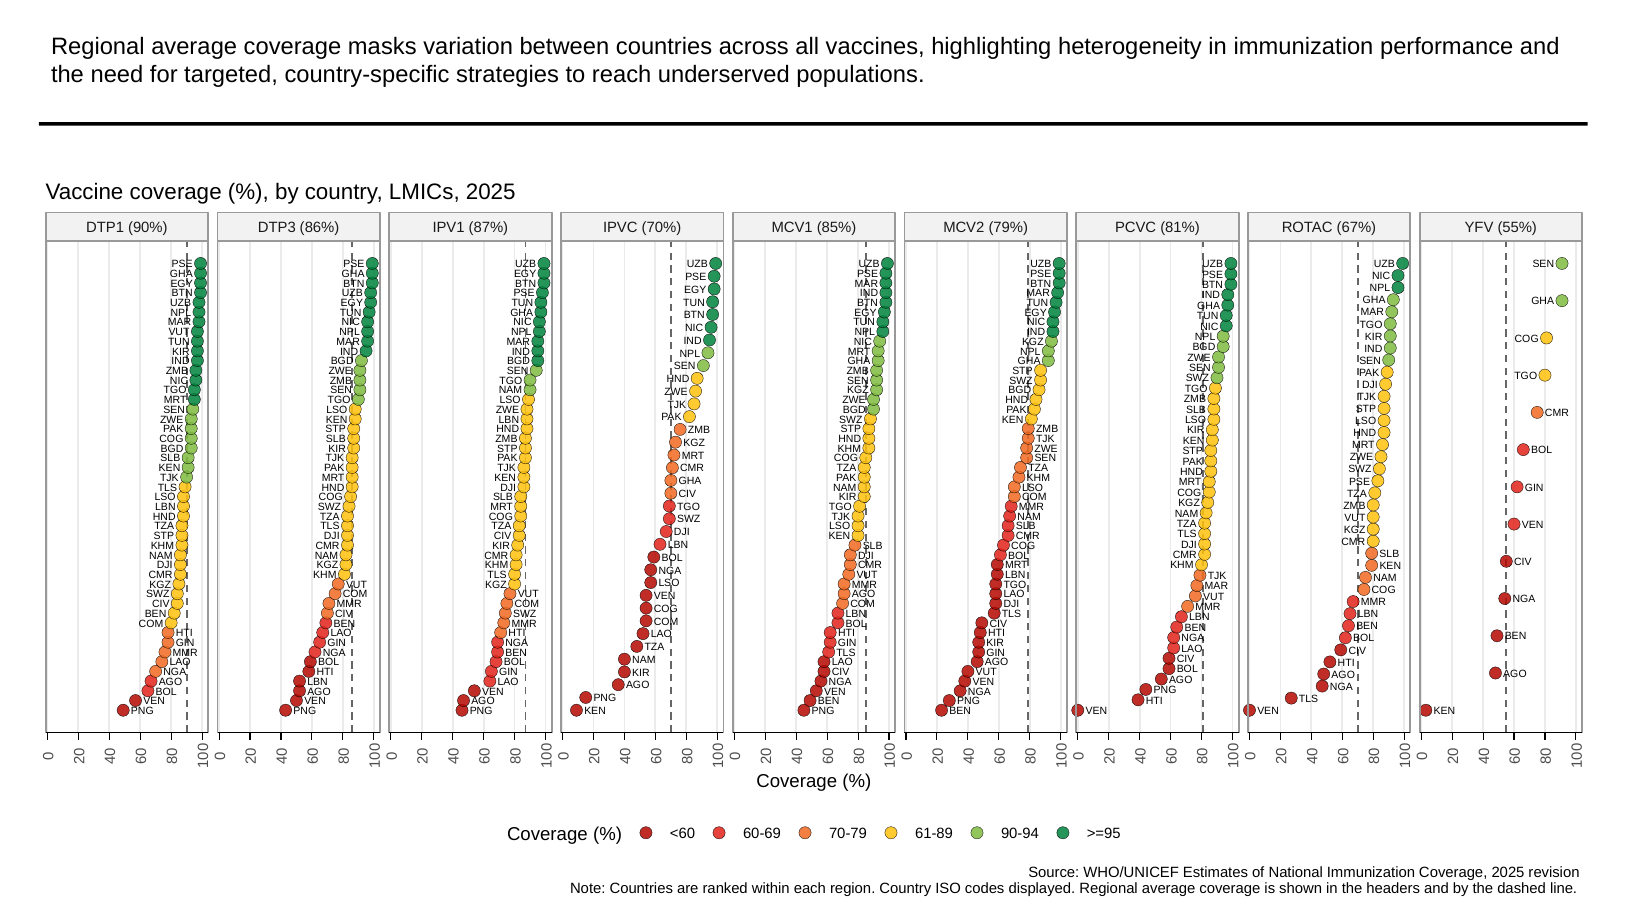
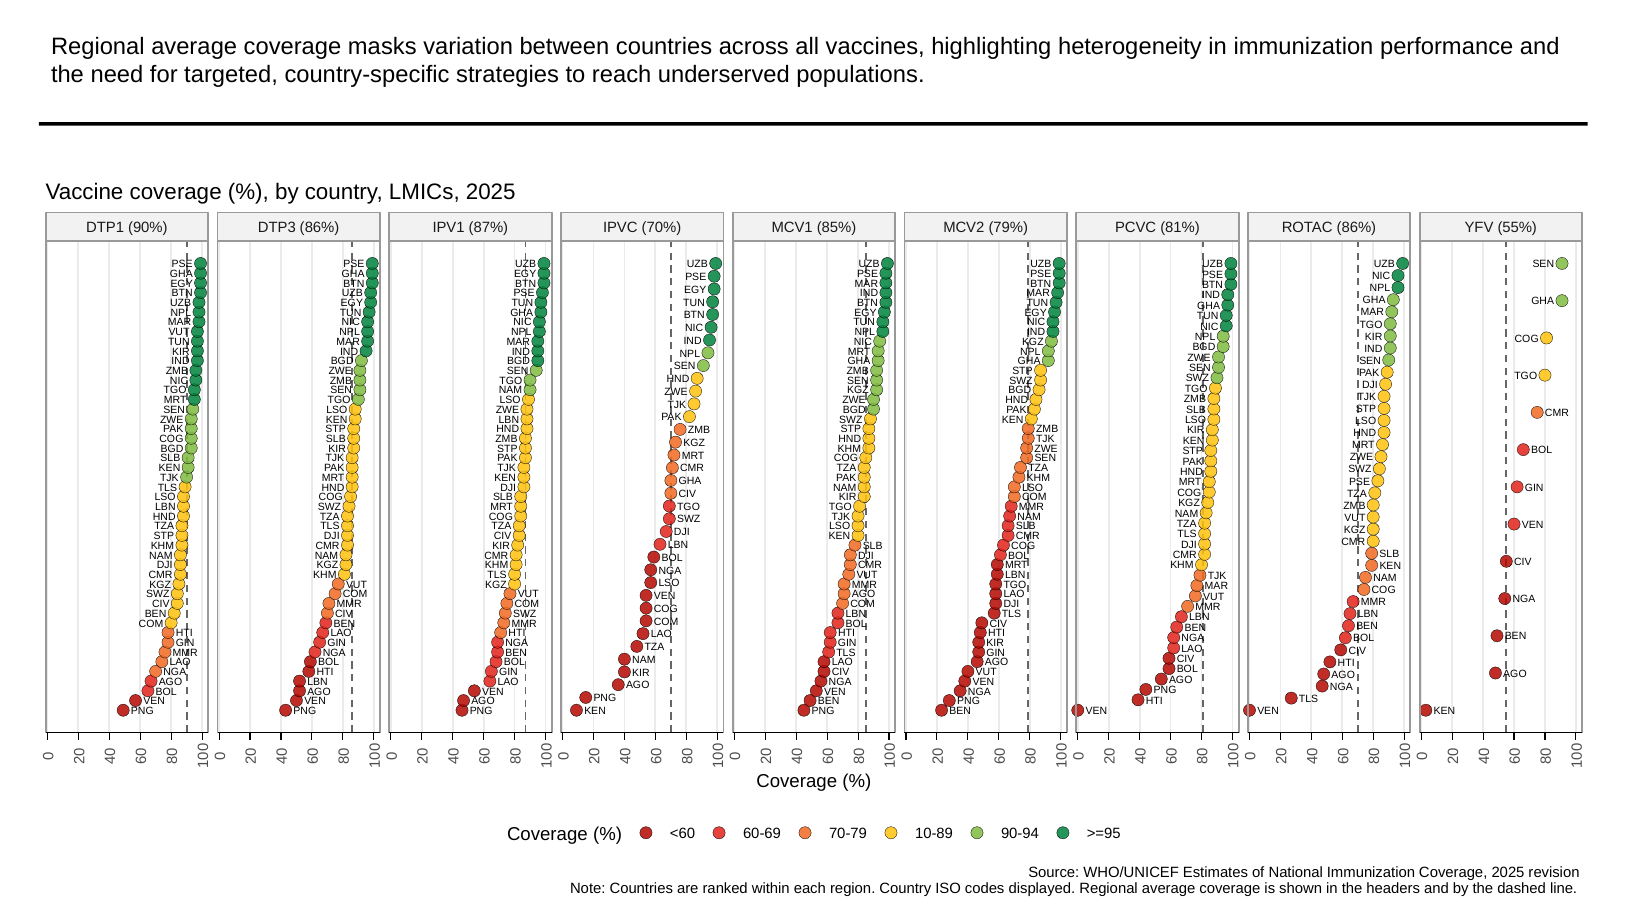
ROTAC 67%: 67% -> 86% (1356, 228)
61-89: 61-89 -> 10-89 (934, 833)
